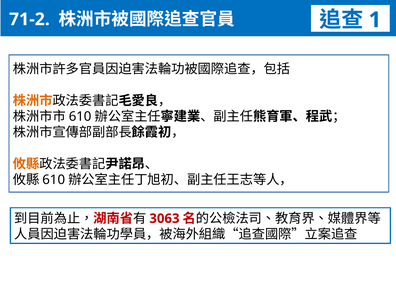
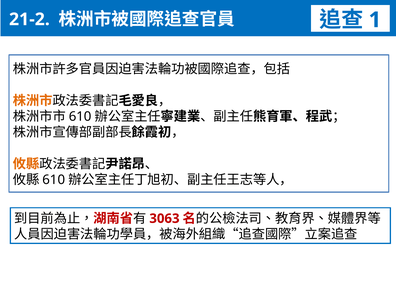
71-2: 71-2 -> 21-2 (29, 19)
